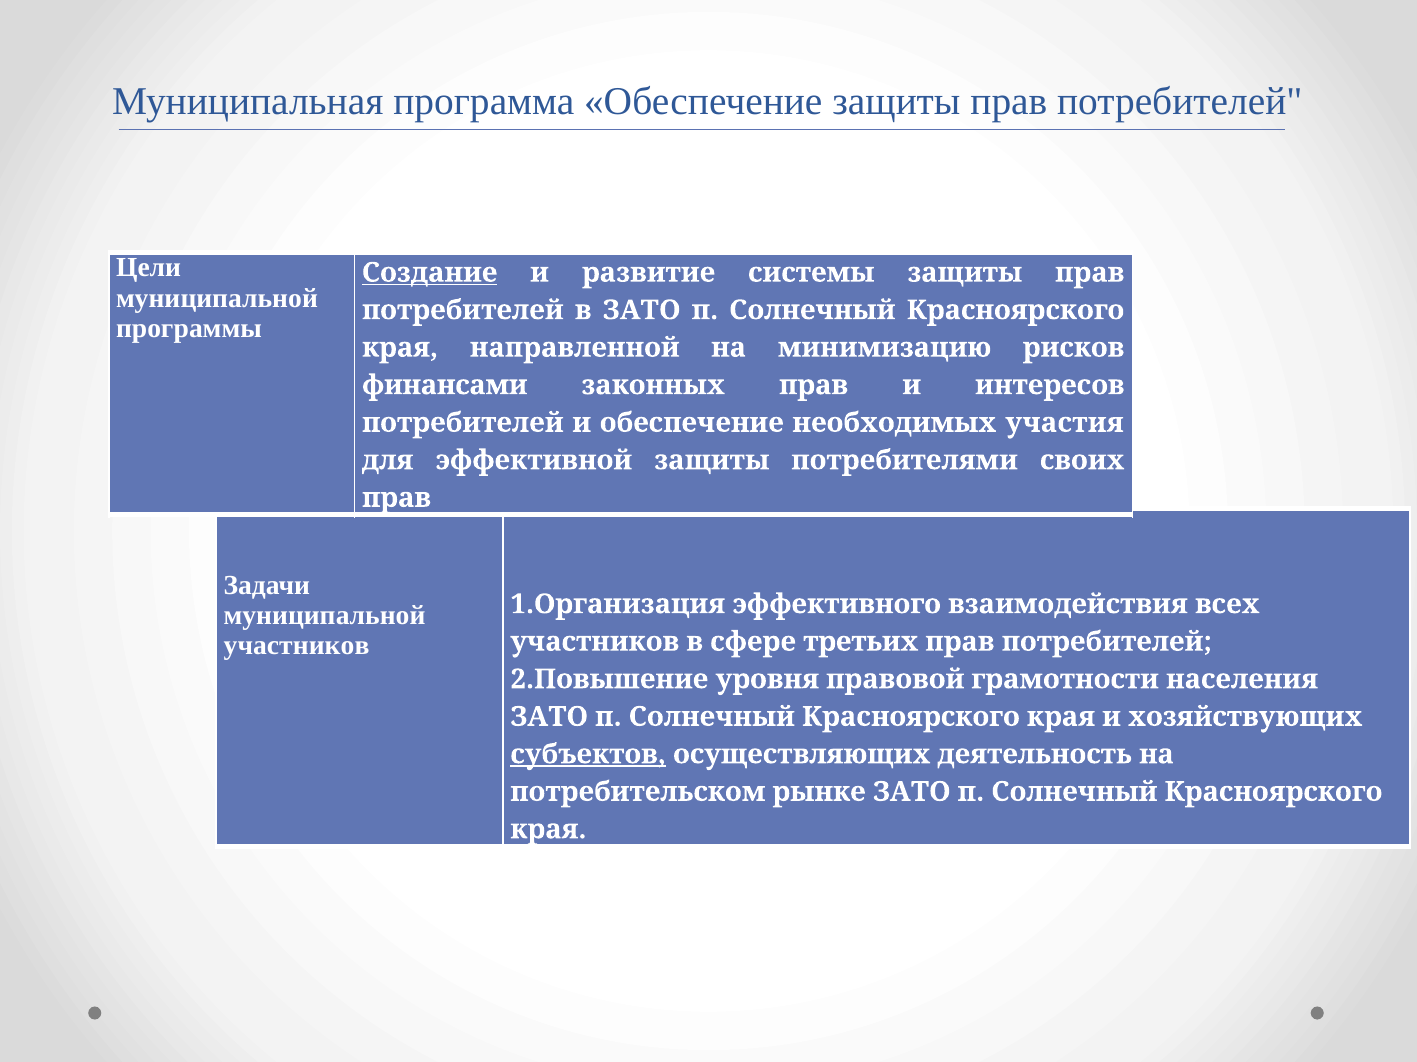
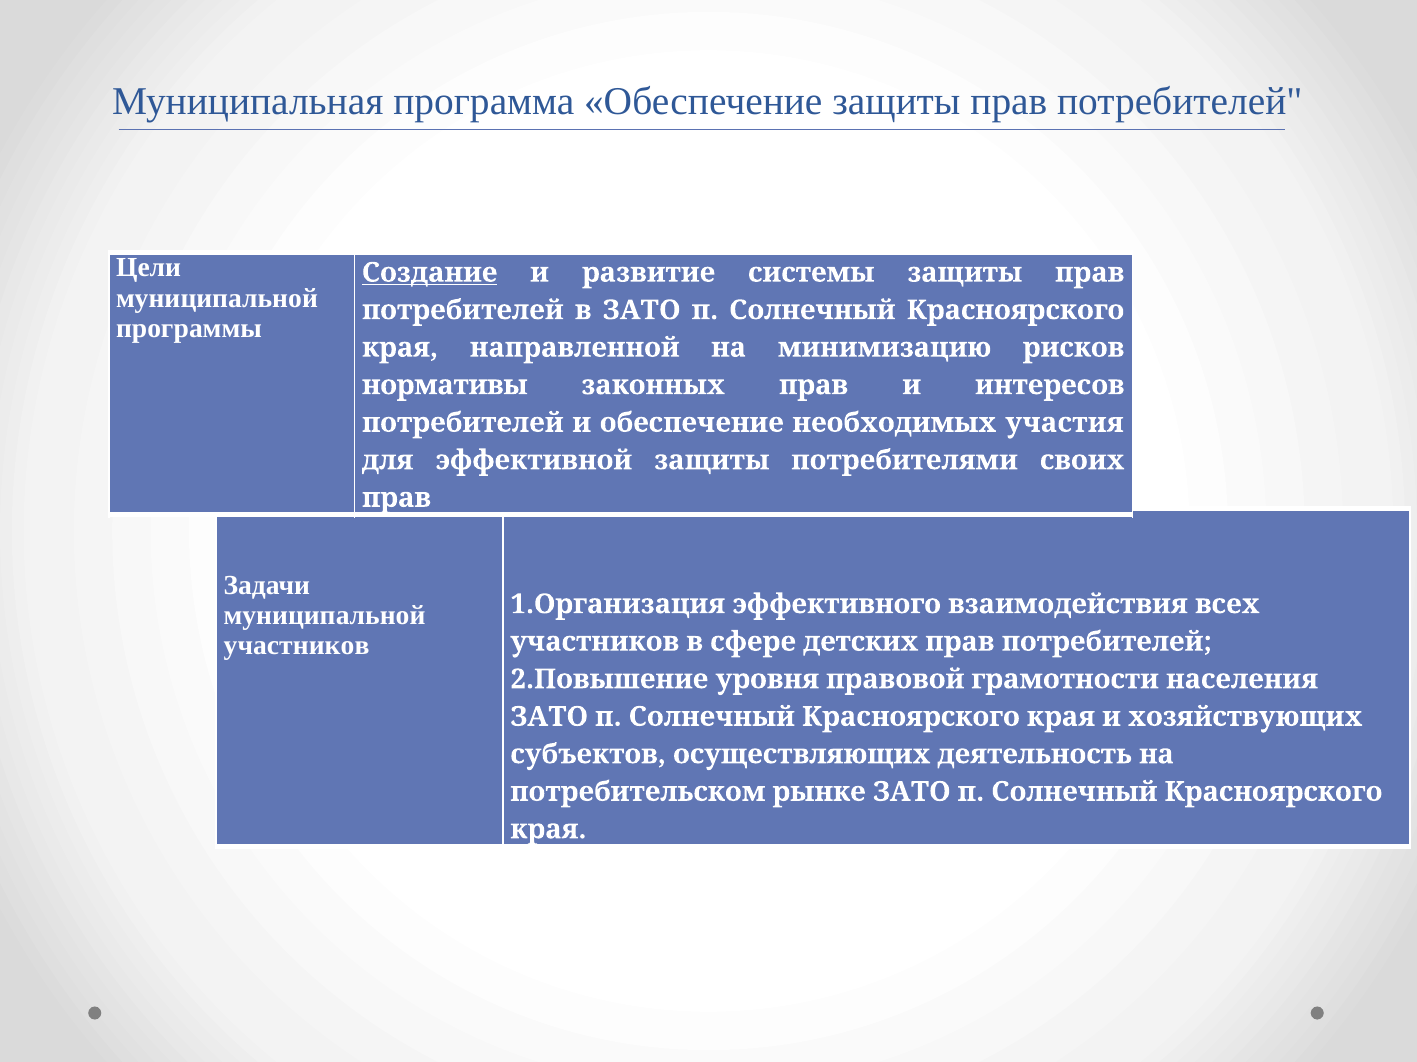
финансами: финансами -> нормативы (445, 385)
третьих: третьих -> детских (861, 642)
субъектов underline: present -> none (588, 755)
